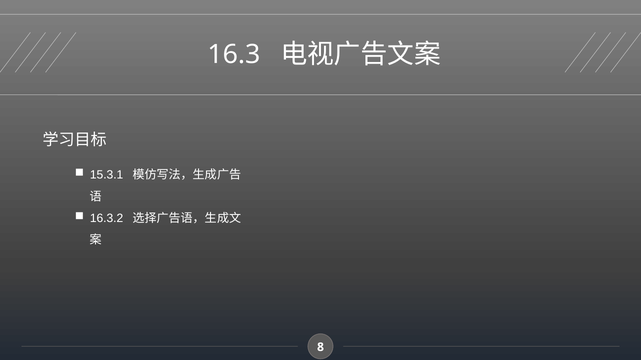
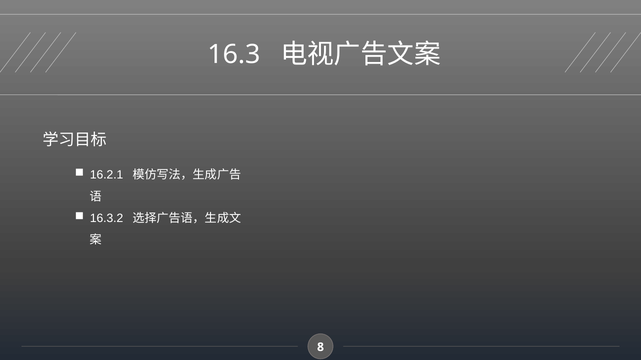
15.3.1: 15.3.1 -> 16.2.1 (107, 175)
